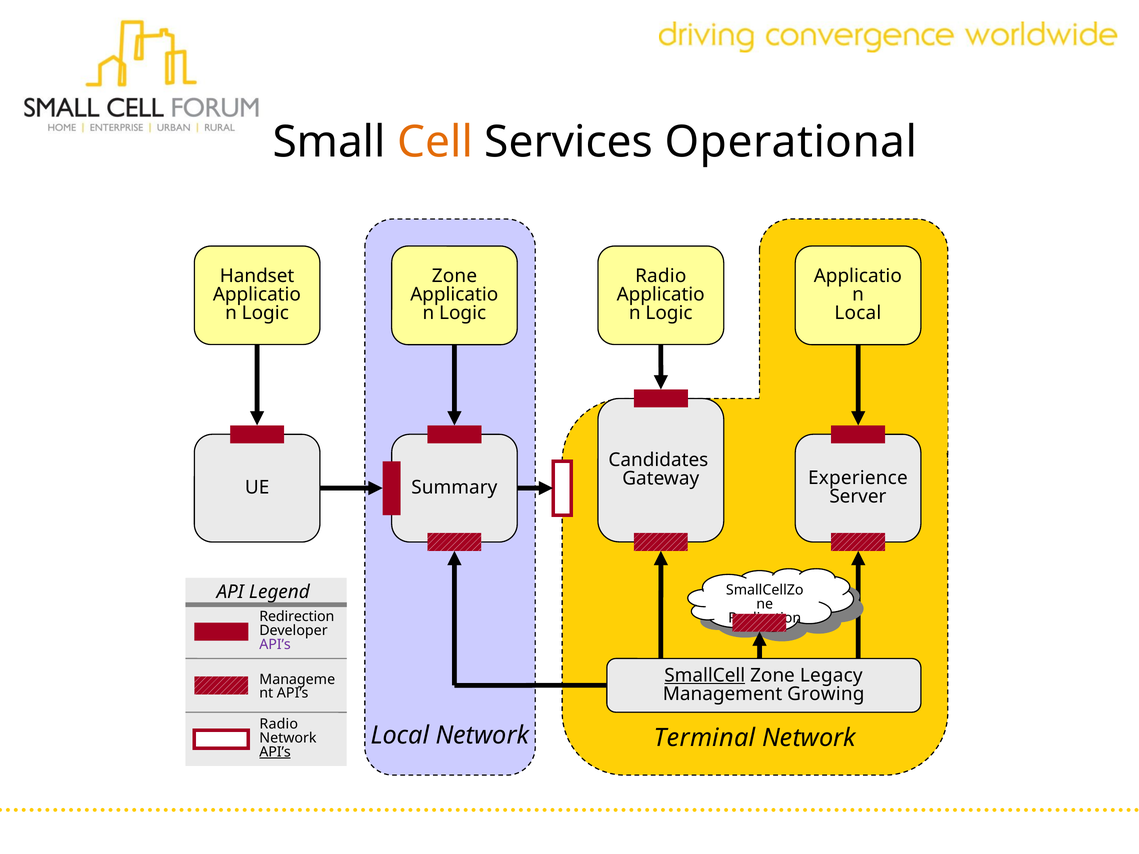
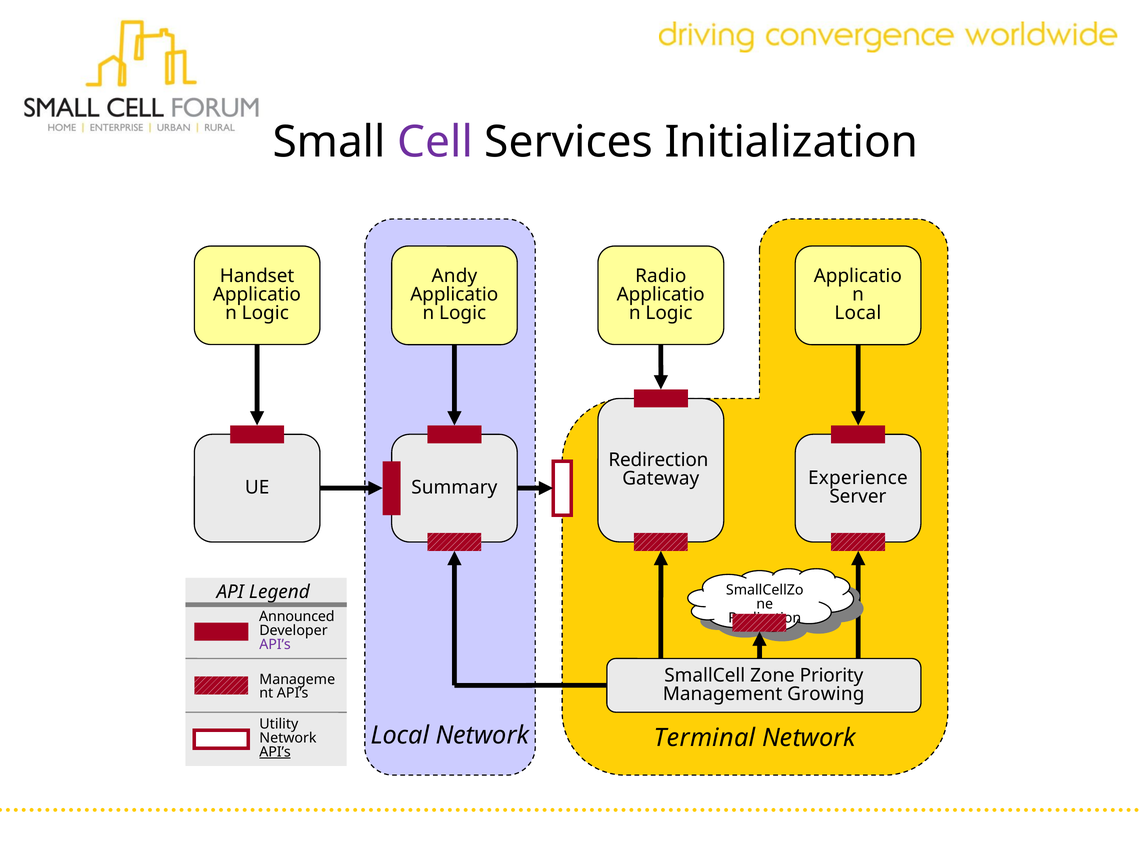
Cell colour: orange -> purple (435, 142)
Operational: Operational -> Initialization (791, 142)
Zone: Zone -> Andy (454, 276)
Candidates: Candidates -> Redirection (658, 460)
Redirection: Redirection -> Announced (297, 617)
SmallCell underline: present -> none (705, 676)
Legacy: Legacy -> Priority (832, 676)
Radio: Radio -> Utility (279, 724)
